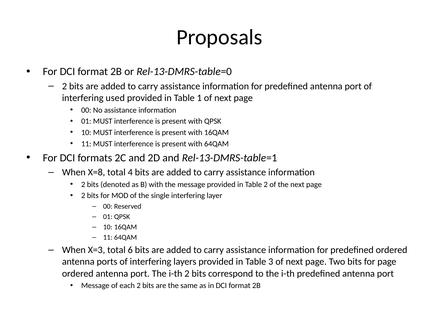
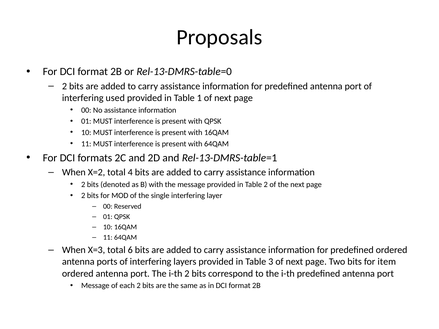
X=8: X=8 -> X=2 (97, 172)
for page: page -> item (387, 262)
